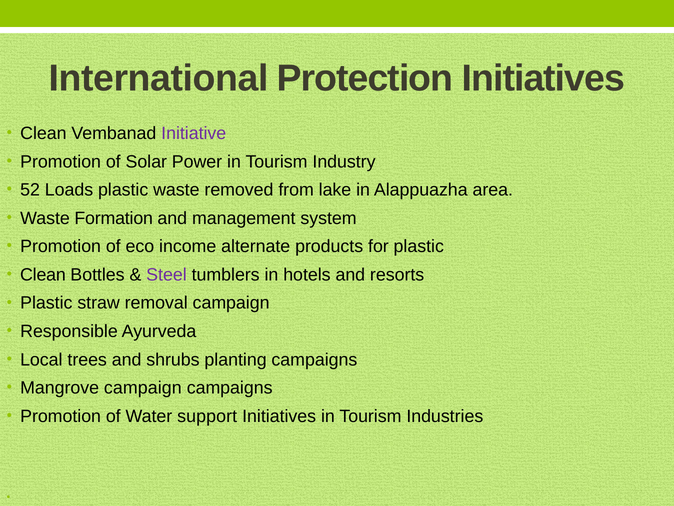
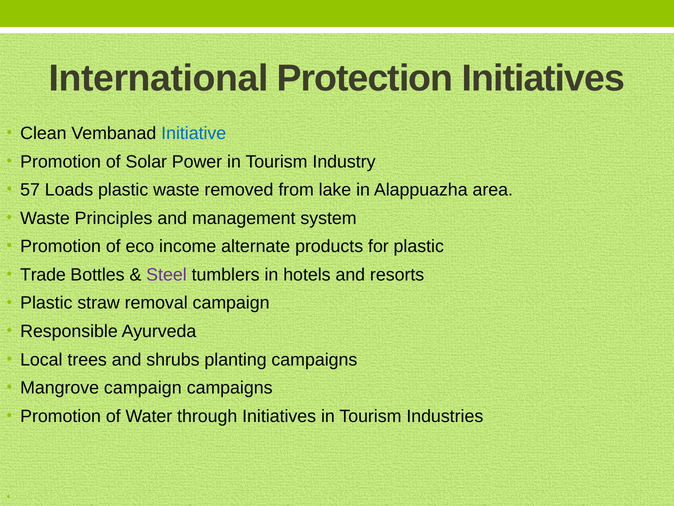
Initiative colour: purple -> blue (194, 133)
52: 52 -> 57 (30, 190)
Formation: Formation -> Principles (114, 218)
Clean: Clean -> Trade (43, 275)
support: support -> through (207, 416)
